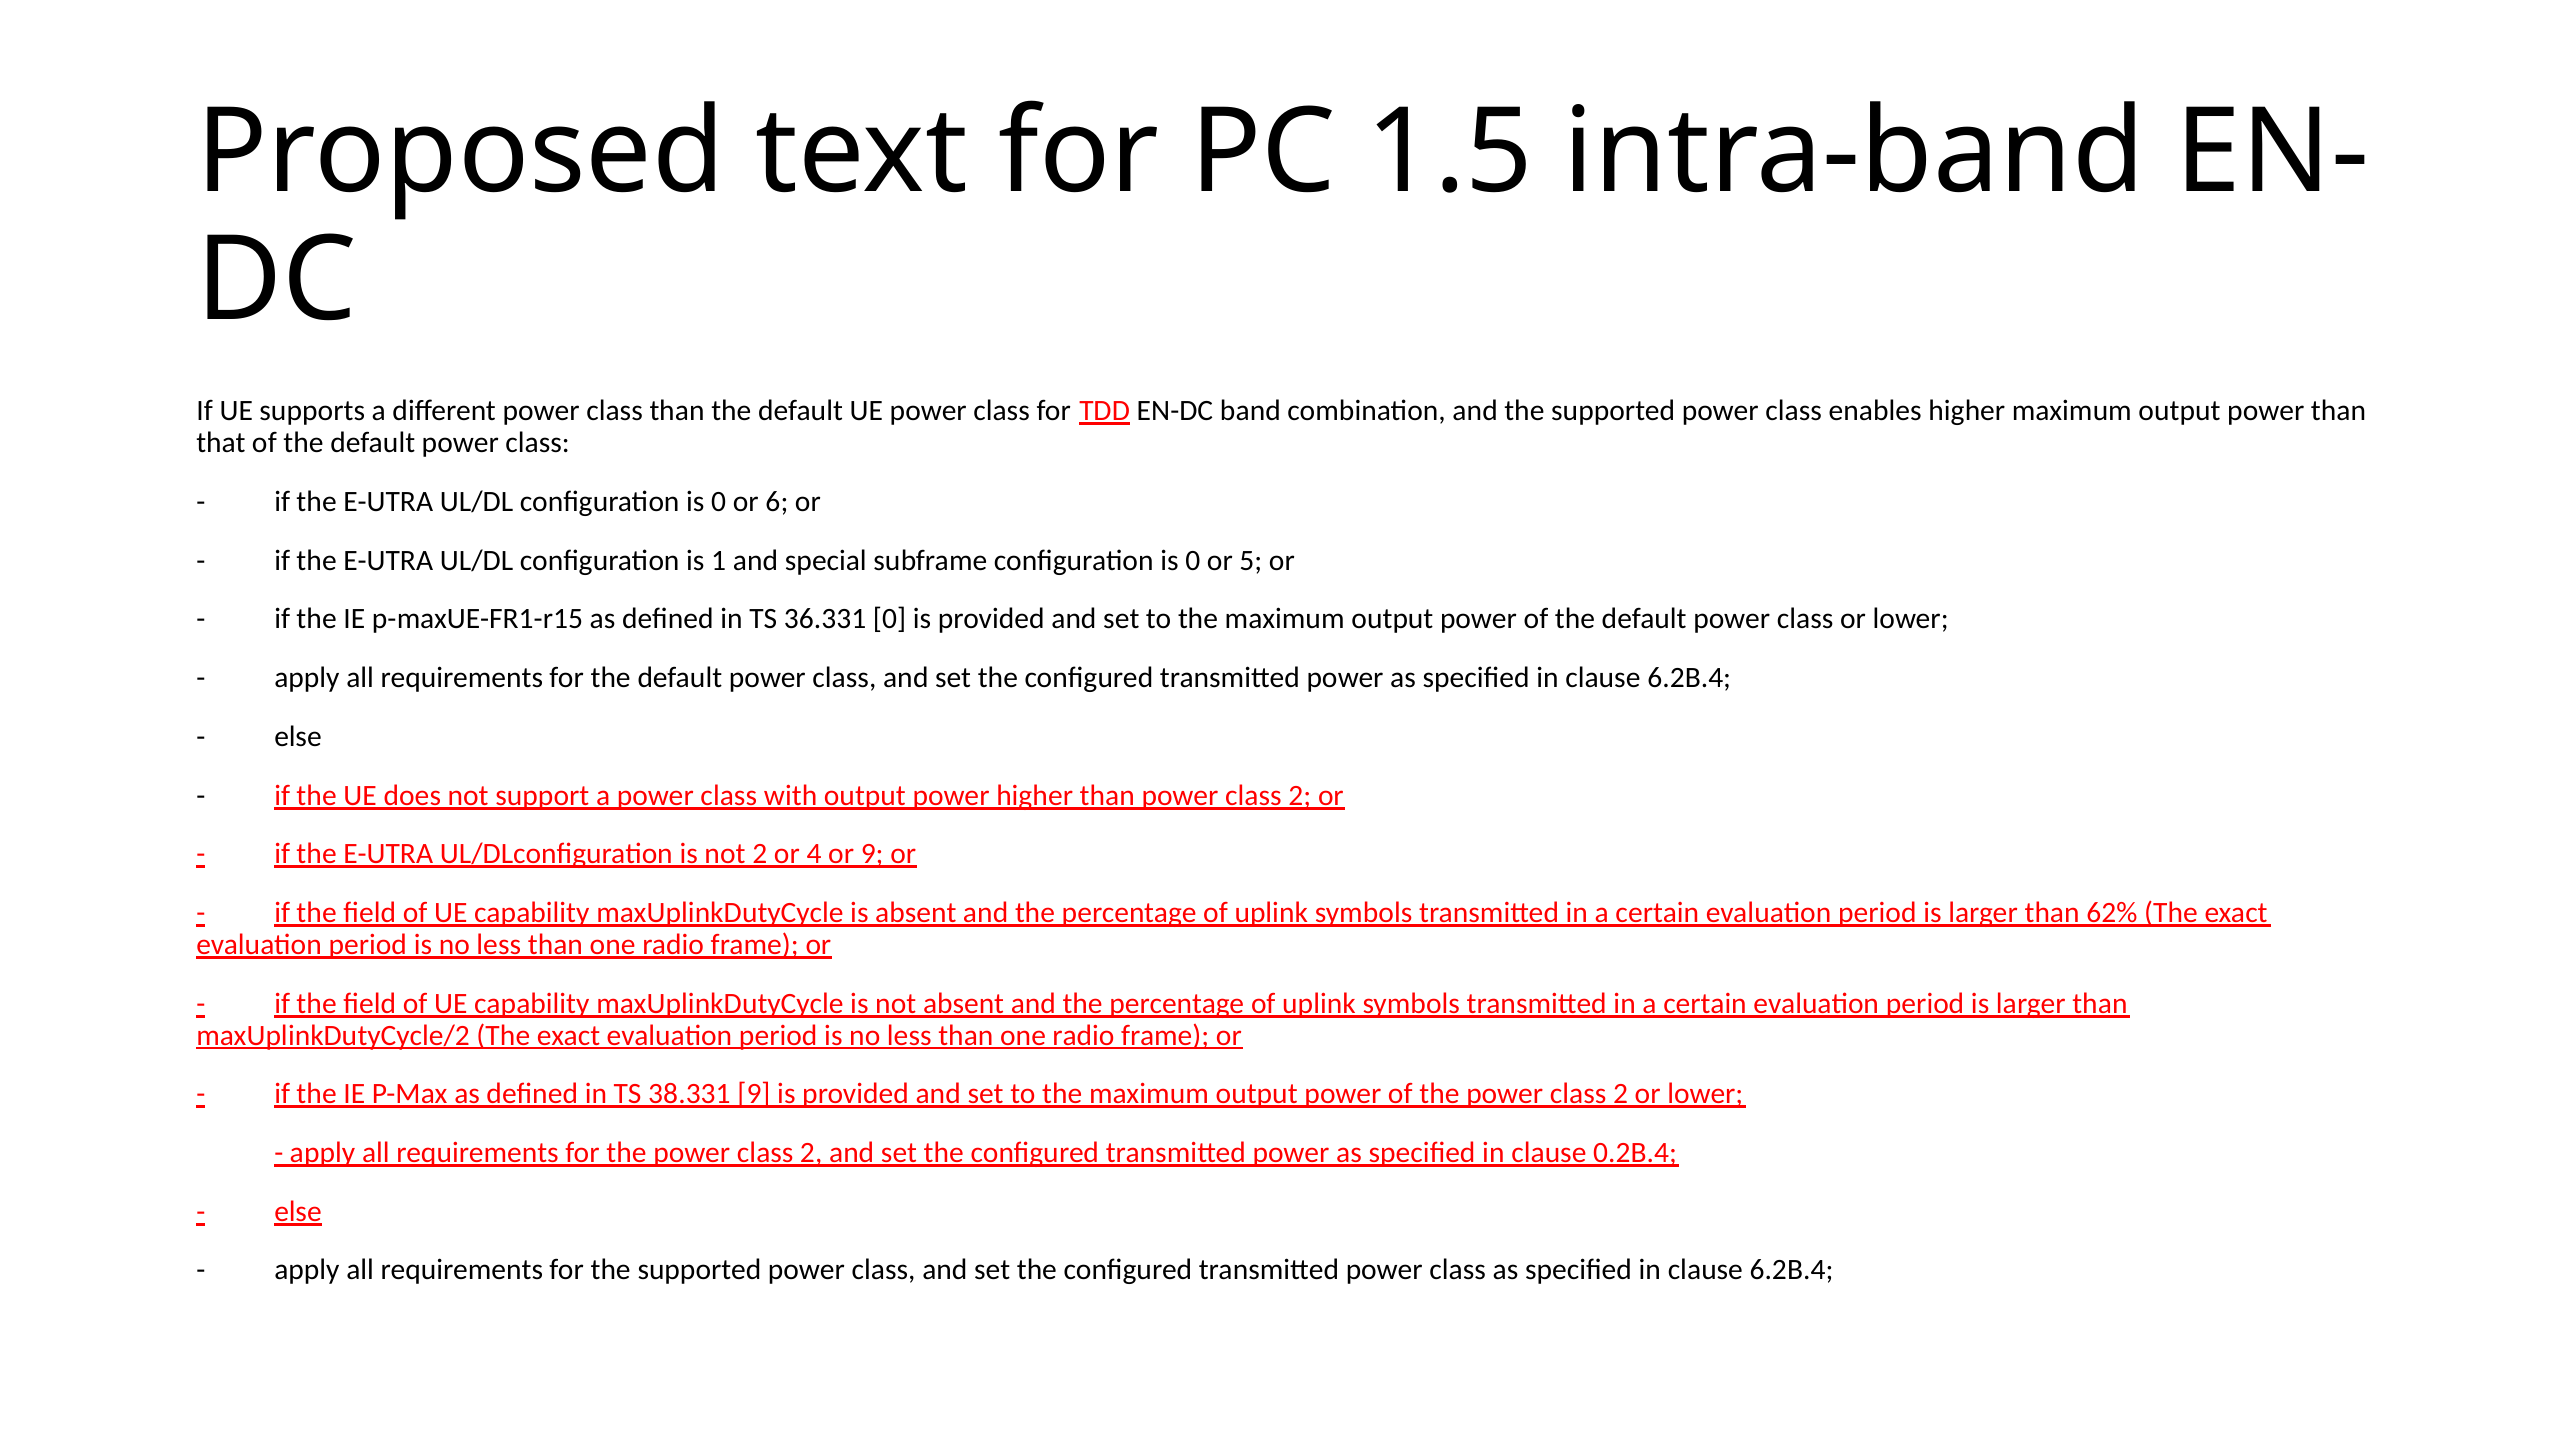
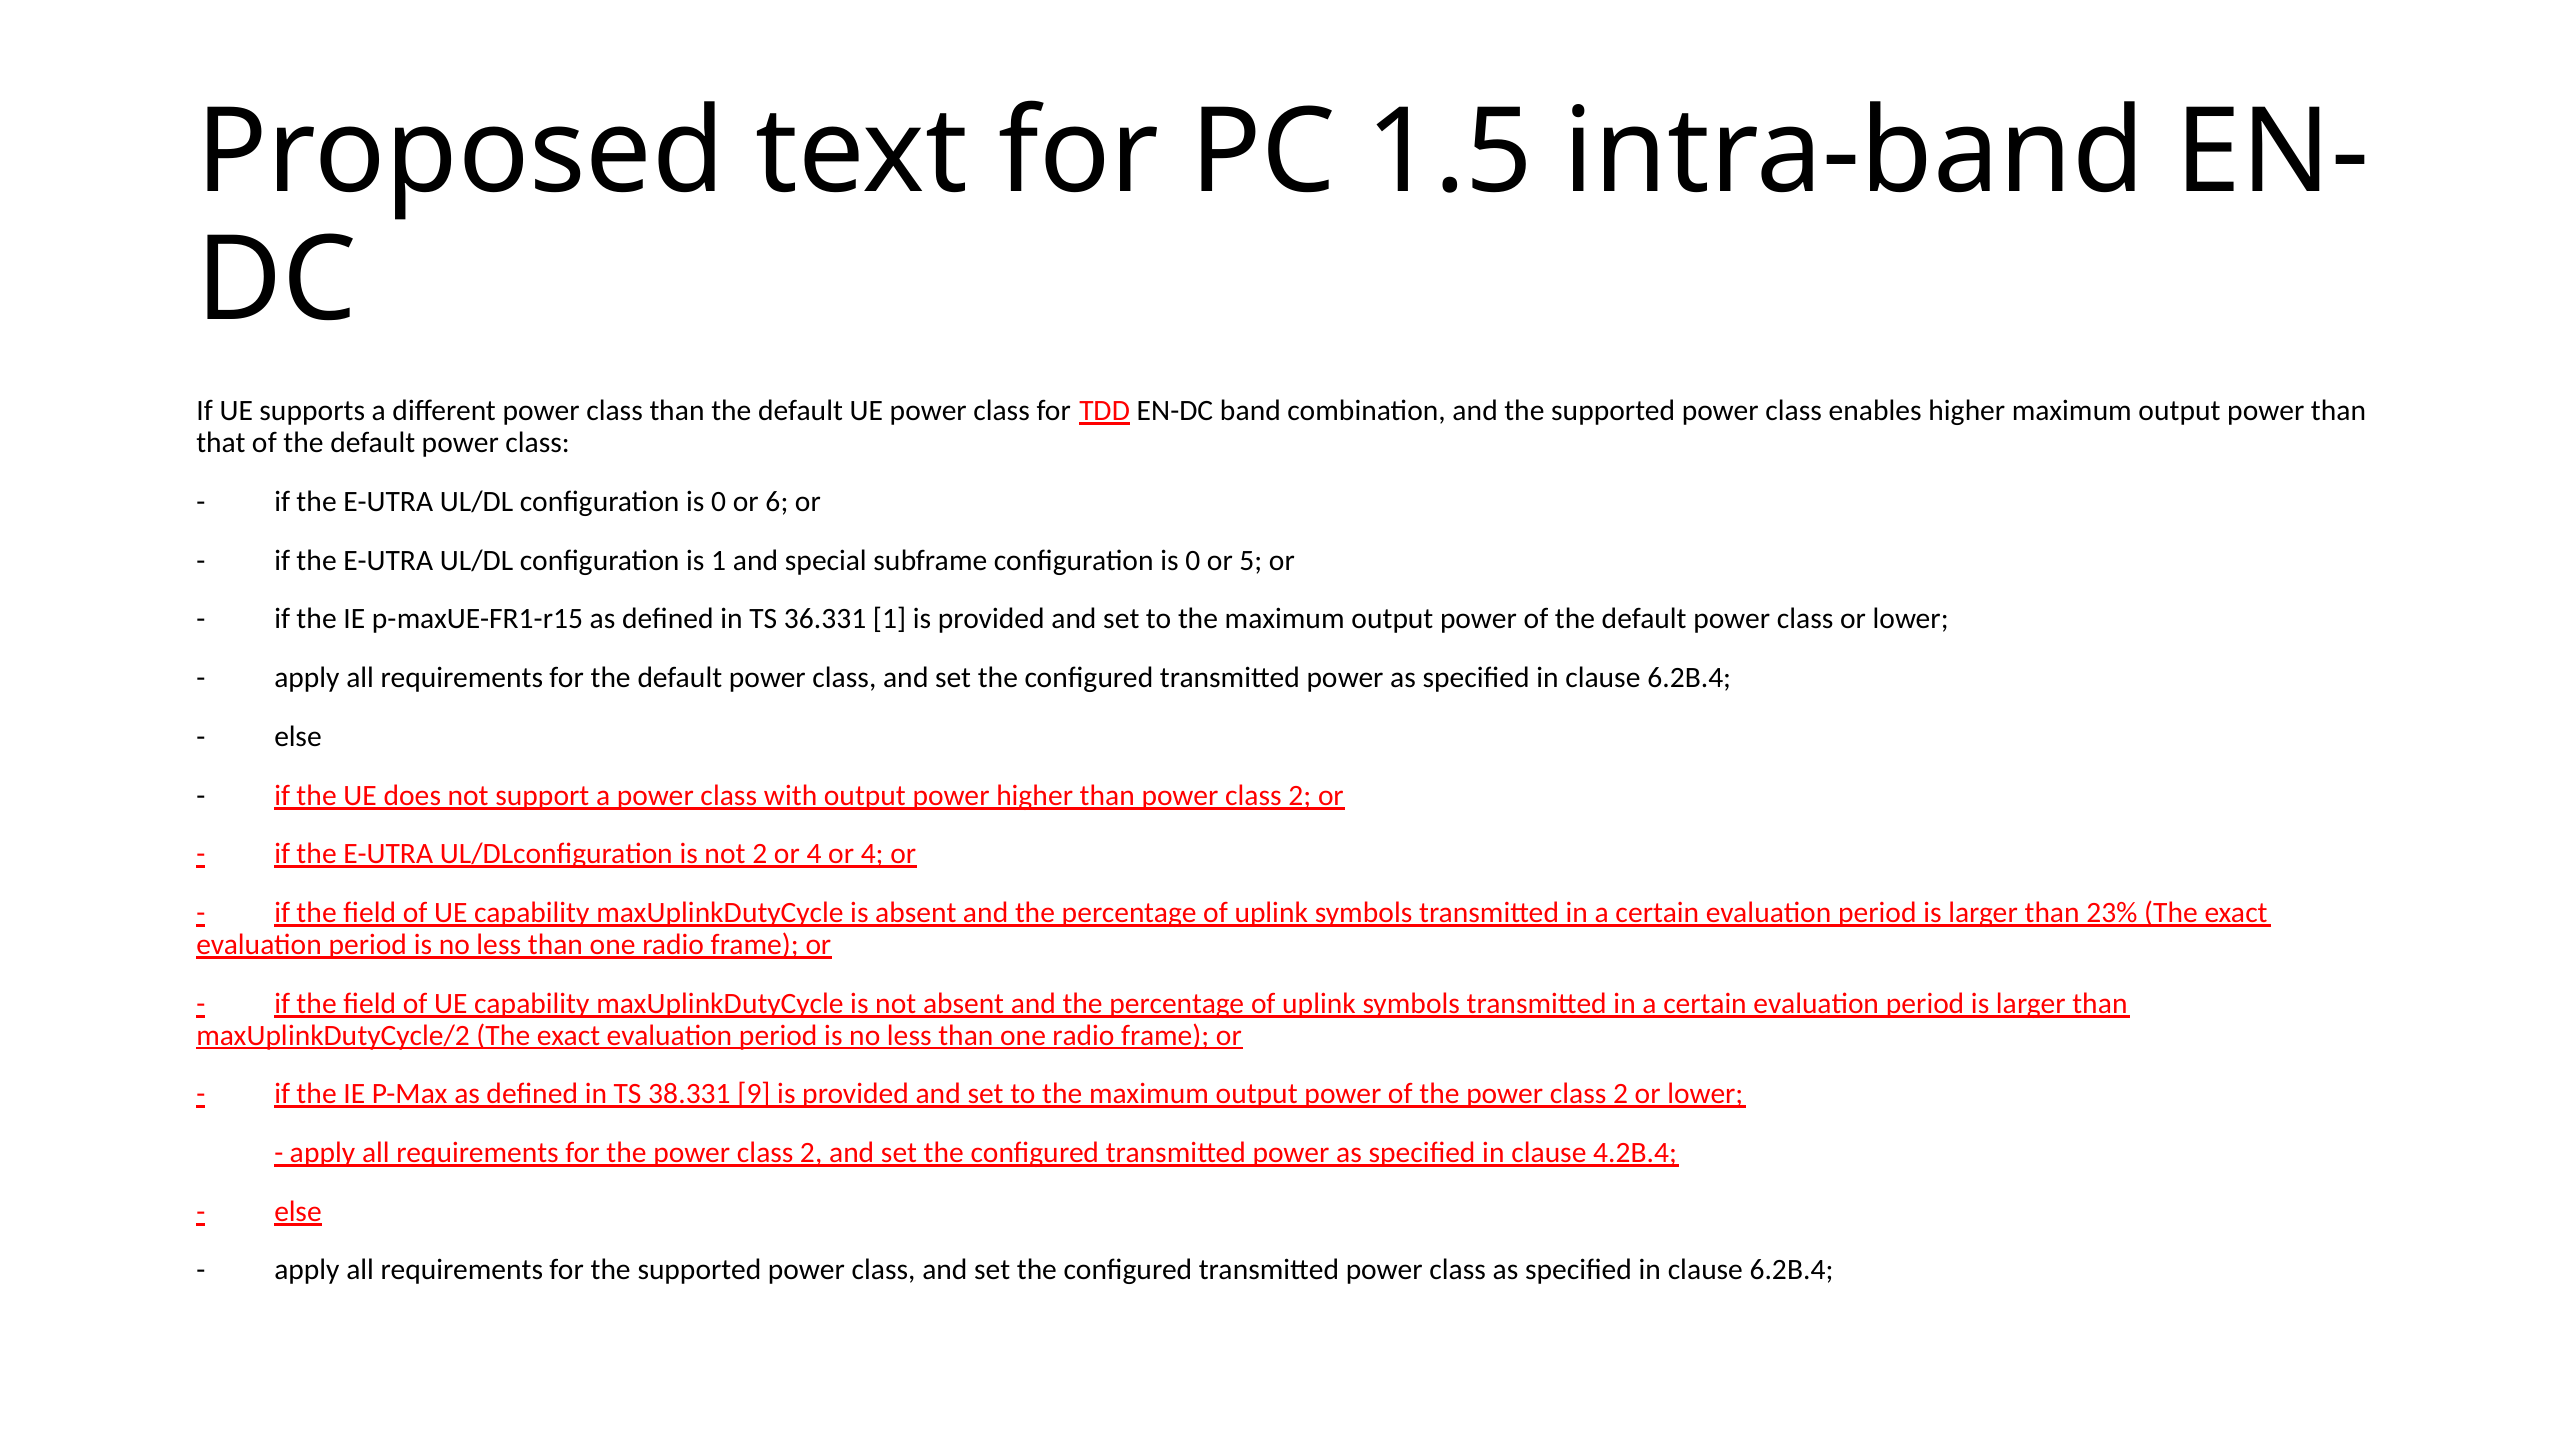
36.331 0: 0 -> 1 (889, 619)
4 or 9: 9 -> 4 (872, 854)
62%: 62% -> 23% (2112, 913)
0.2B.4: 0.2B.4 -> 4.2B.4 (1635, 1153)
